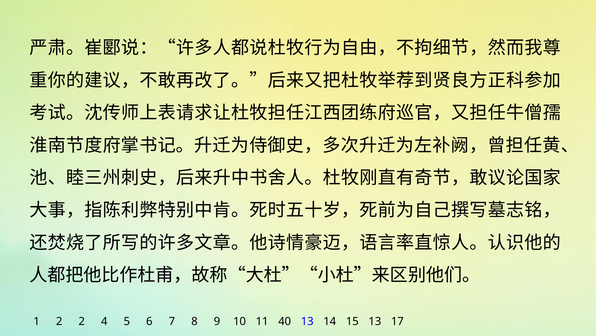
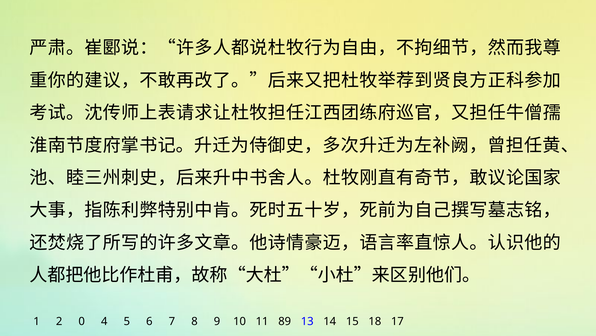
2 2: 2 -> 0 (82, 321)
40: 40 -> 89 (285, 321)
14 13: 13 -> 18 (375, 321)
